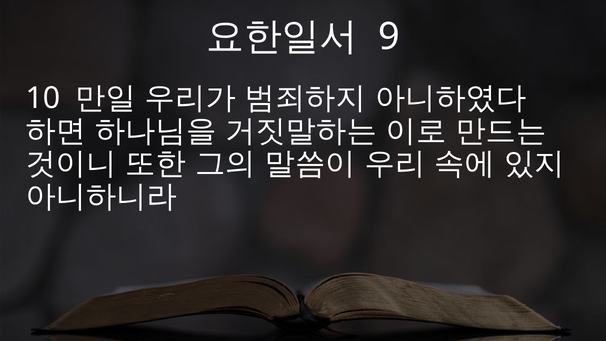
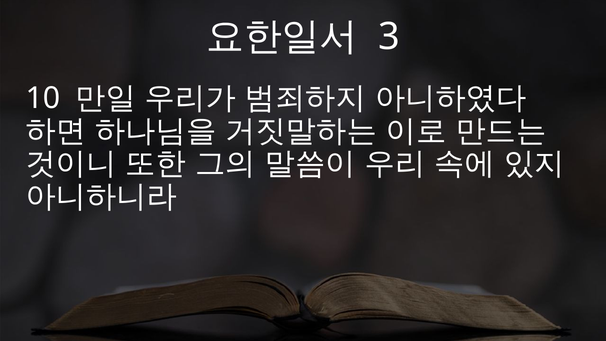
9: 9 -> 3 (389, 36)
